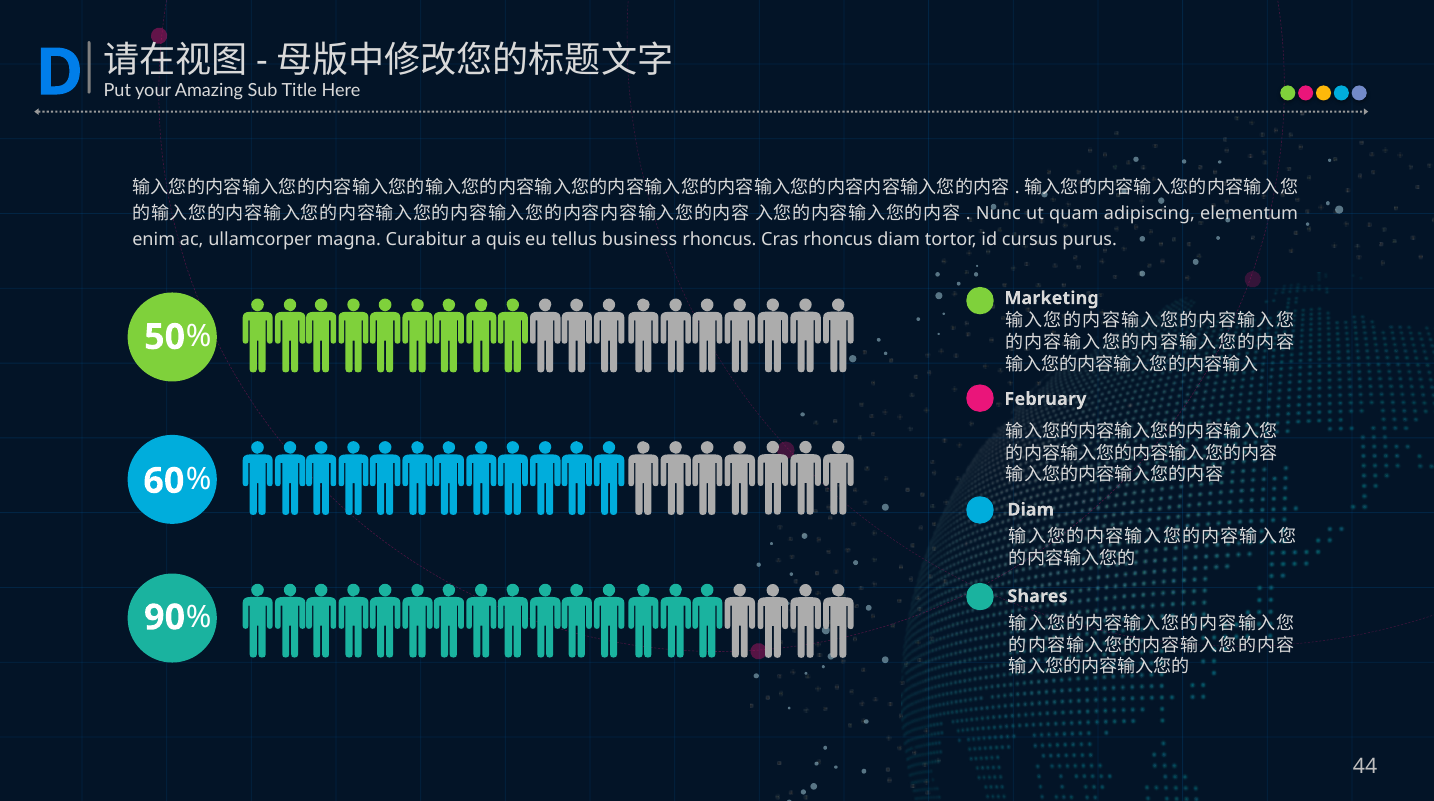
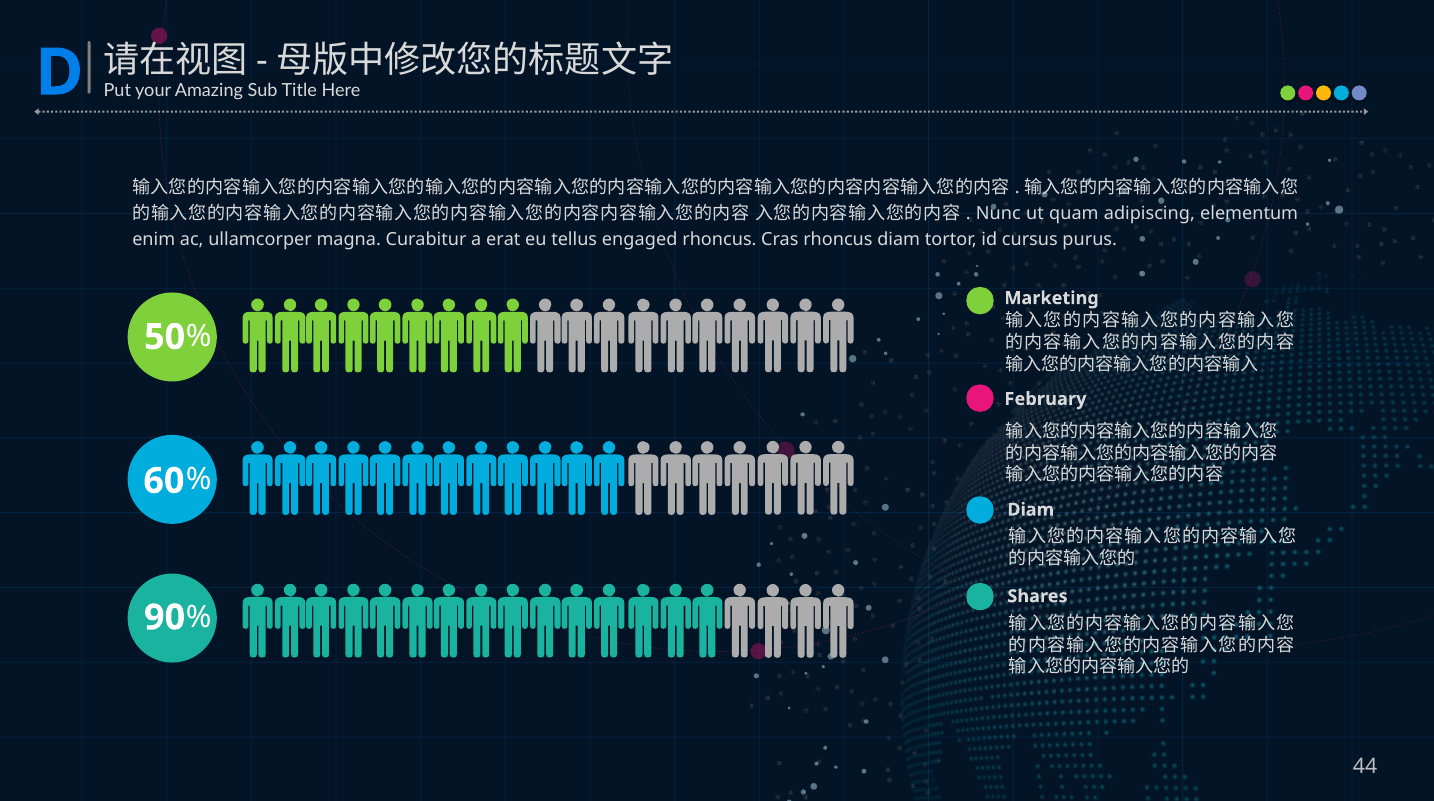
quis: quis -> erat (503, 240)
business: business -> engaged (640, 240)
